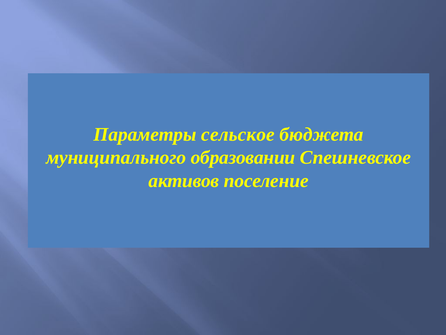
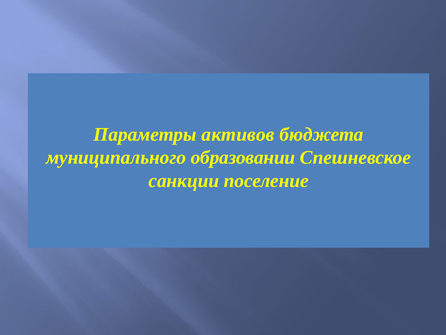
сельское: сельское -> активов (238, 134)
активов: активов -> санкции (184, 180)
